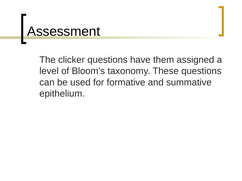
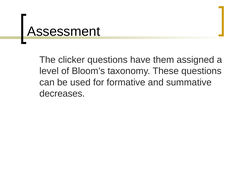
epithelium: epithelium -> decreases (62, 94)
